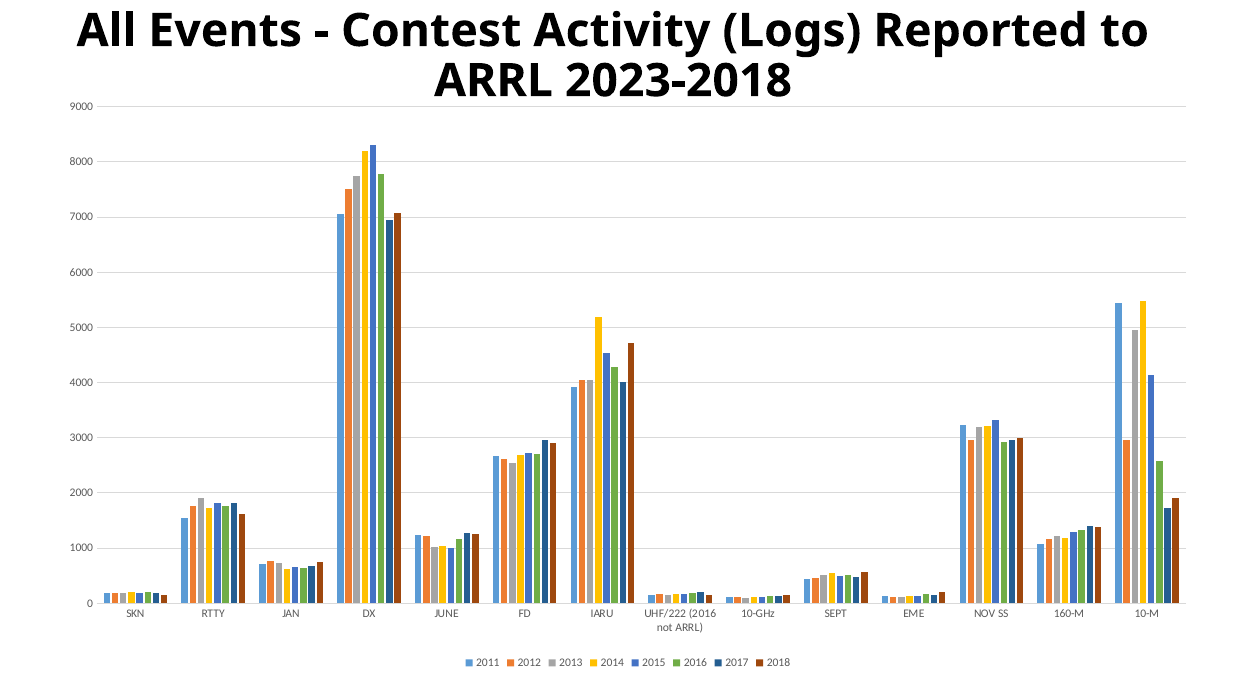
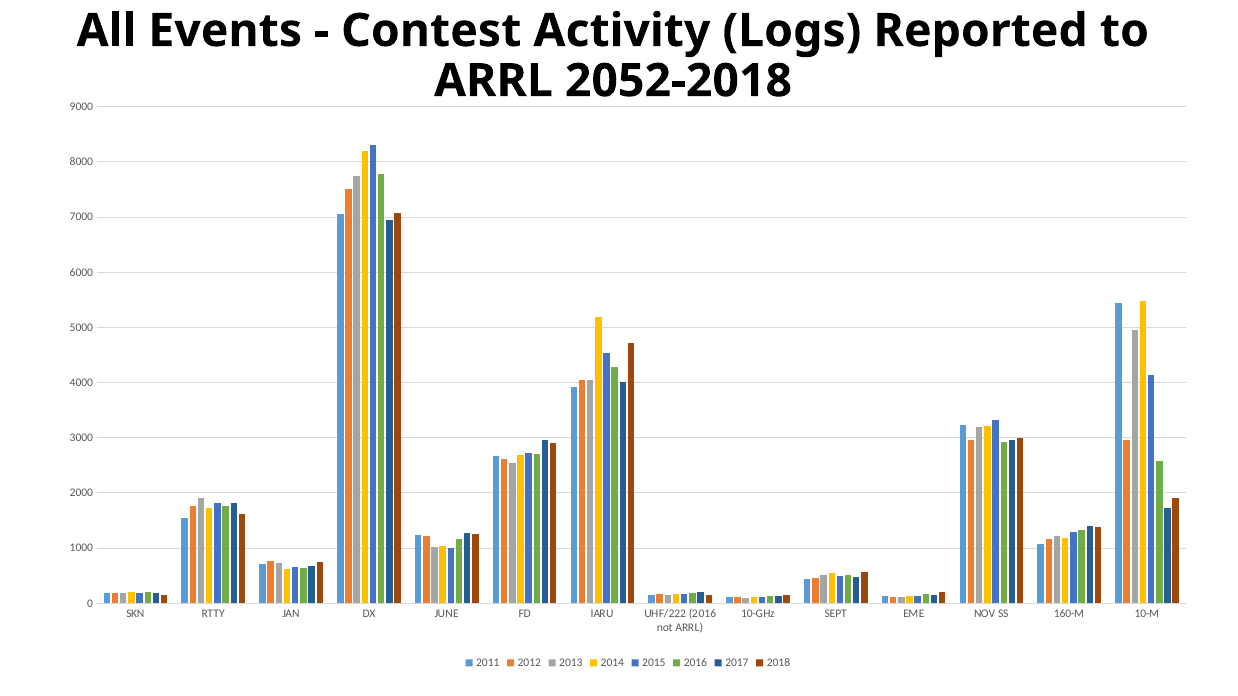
2023-2018: 2023-2018 -> 2052-2018 (678, 81)
